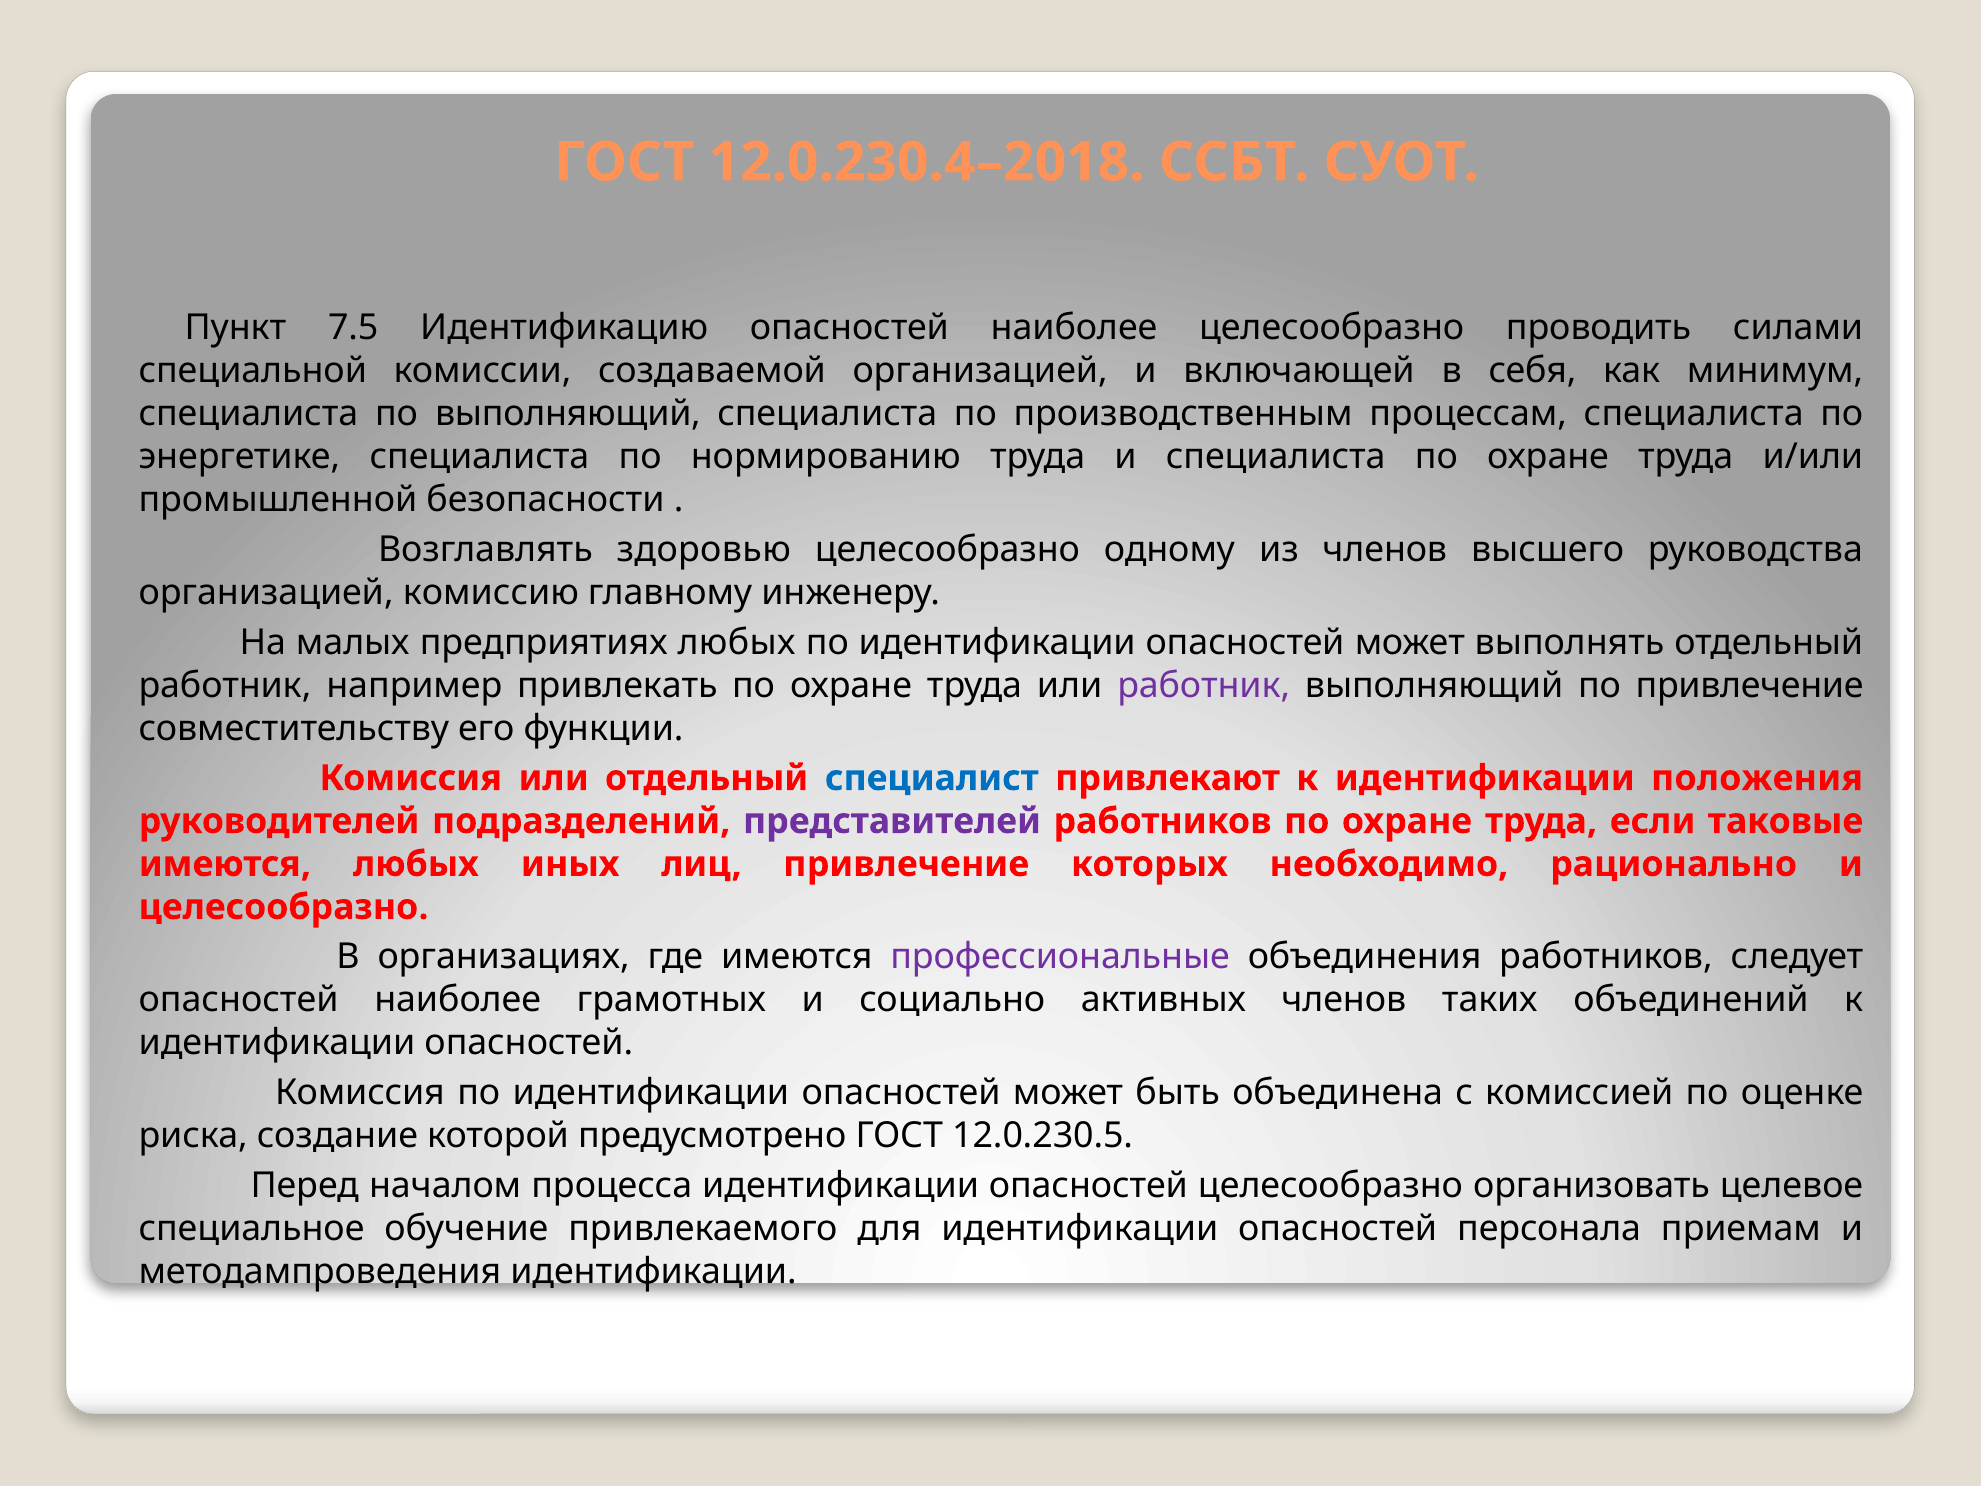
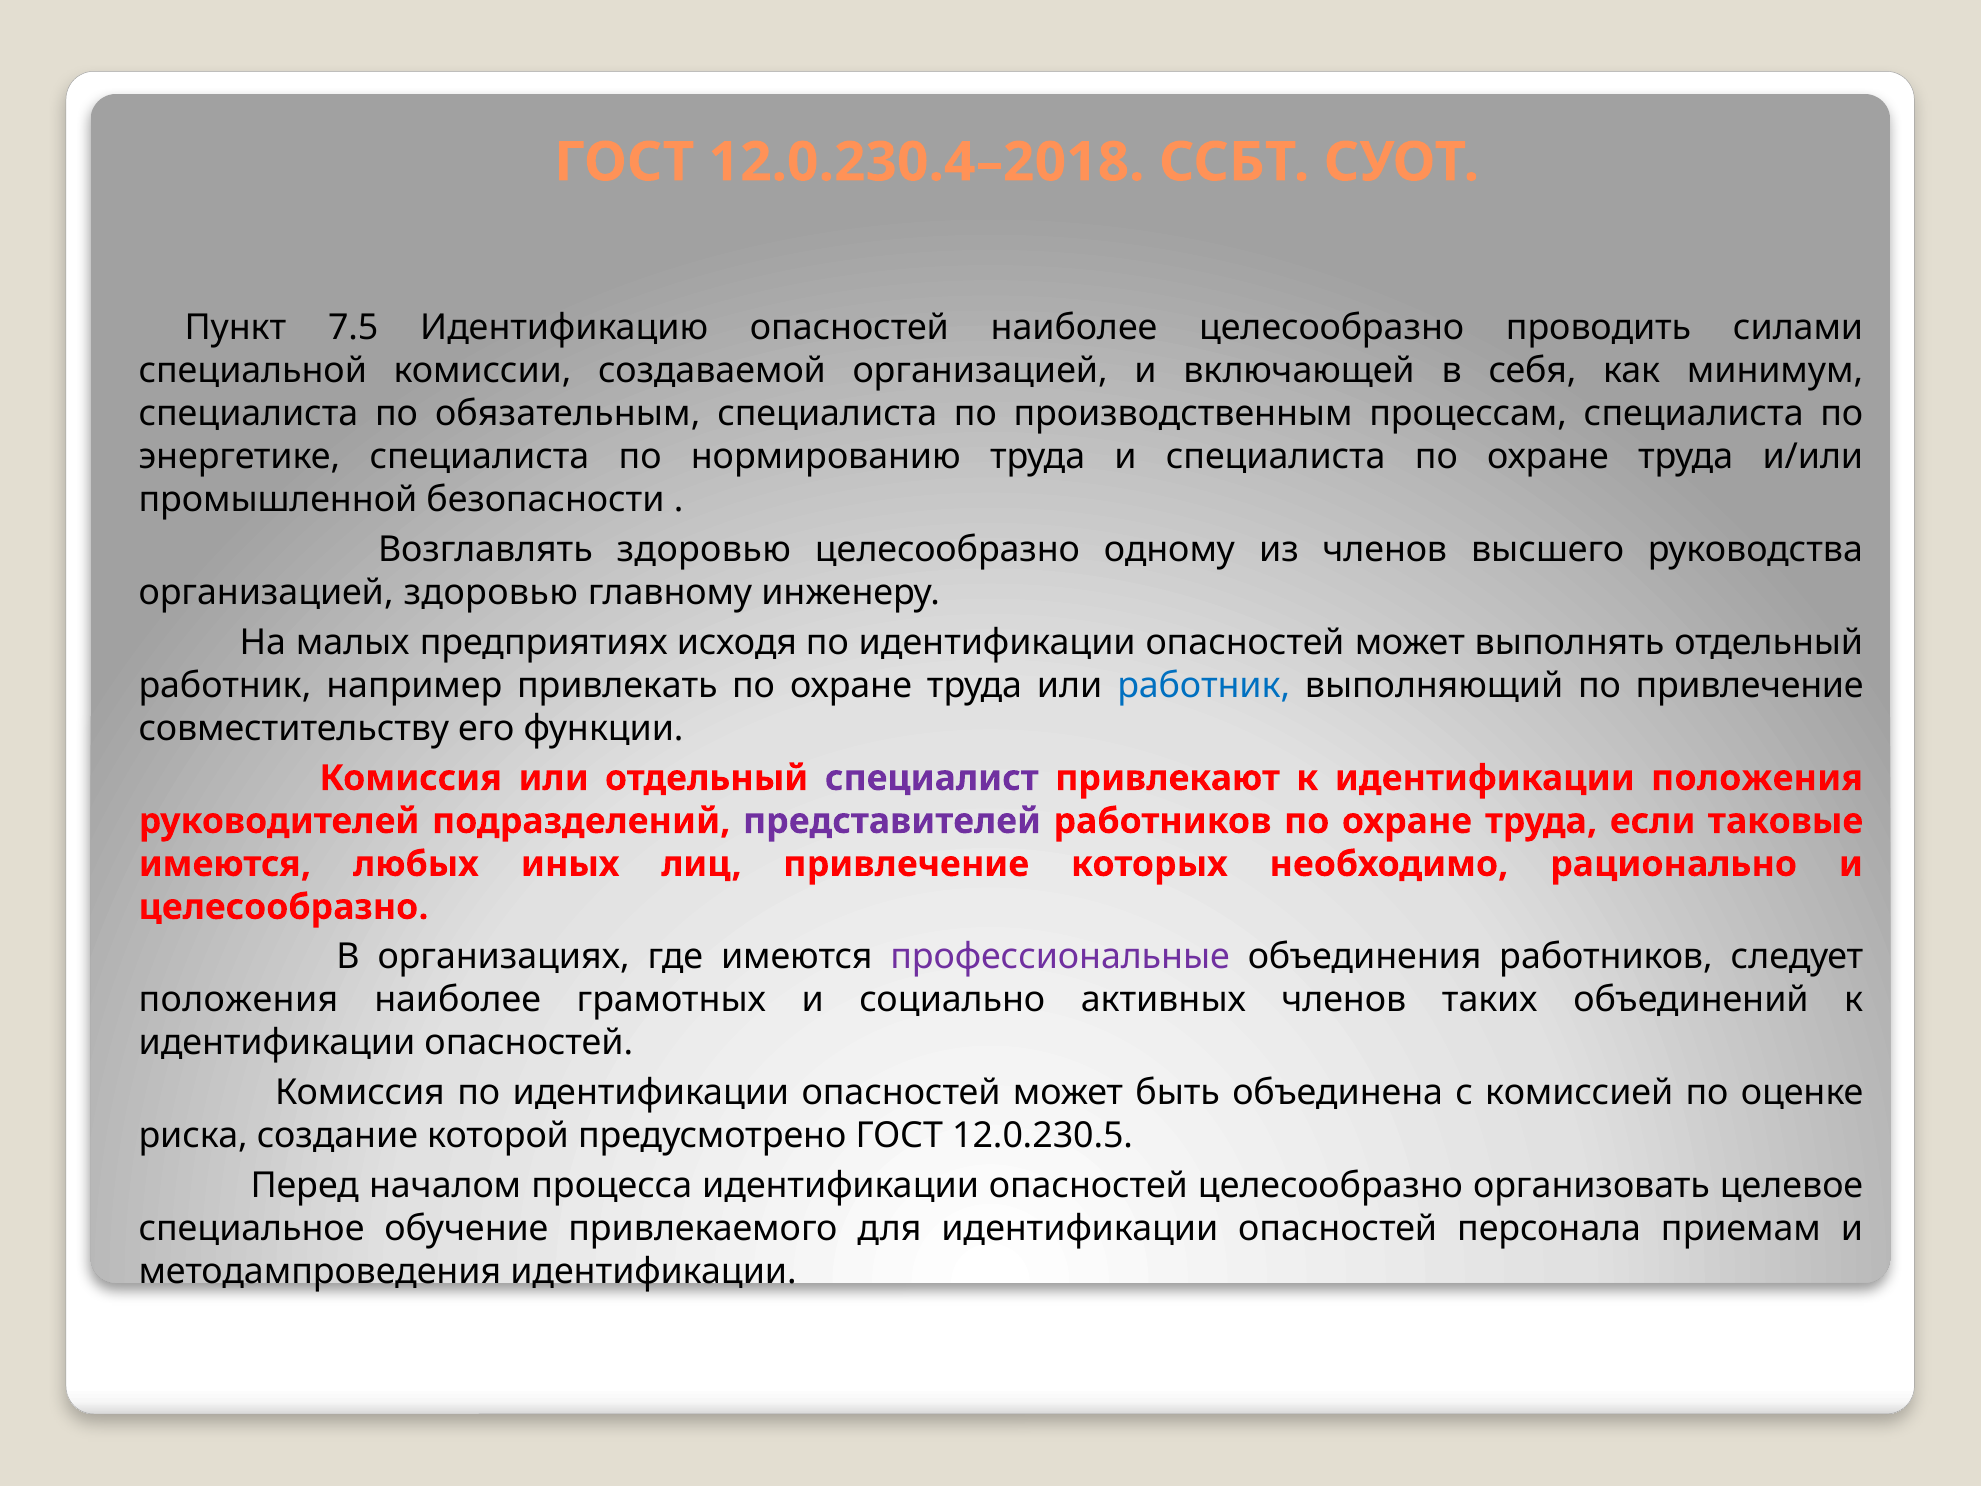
по выполняющий: выполняющий -> обязательным (568, 414)
организацией комиссию: комиссию -> здоровью (491, 592)
предприятиях любых: любых -> исходя (737, 642)
работник colour: purple -> blue (1204, 685)
специалист colour: blue -> purple (932, 778)
опасностей: опасностей -> положения (238, 1000)
